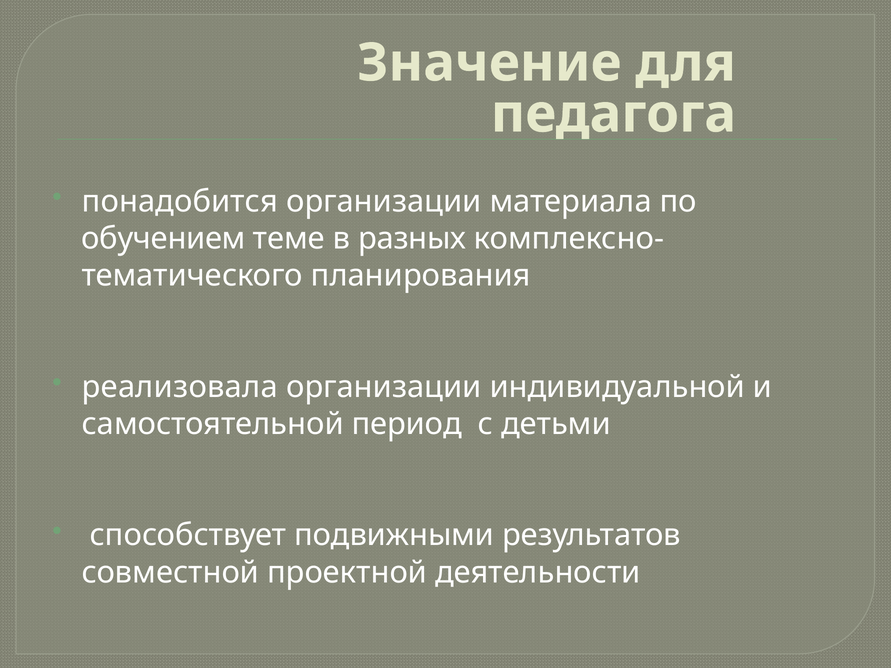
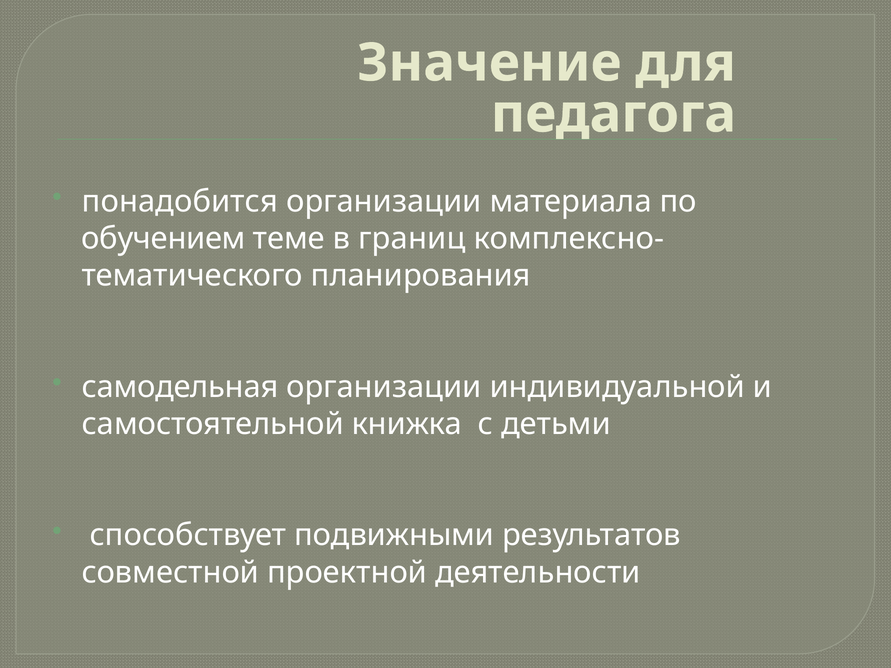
разных: разных -> границ (412, 239)
реализовала: реализовала -> самодельная (180, 387)
период: период -> книжка (407, 424)
